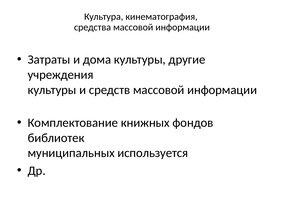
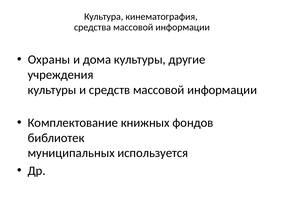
Затраты: Затраты -> Охраны (49, 60)
